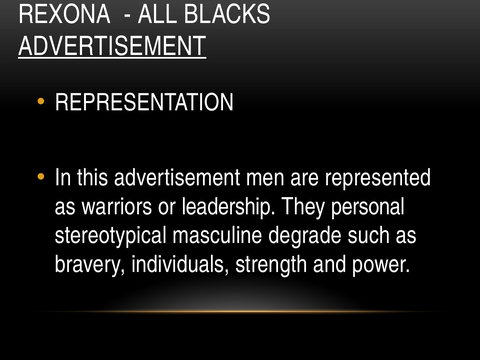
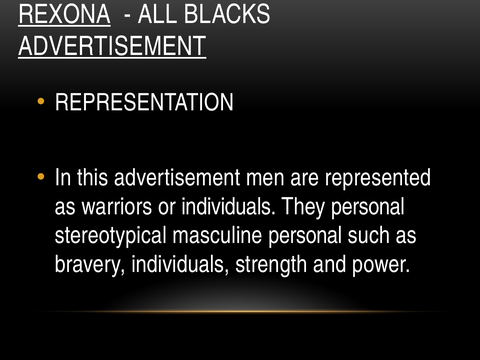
REXONA underline: none -> present (64, 14)
or leadership: leadership -> individuals (229, 206)
masculine degrade: degrade -> personal (305, 235)
